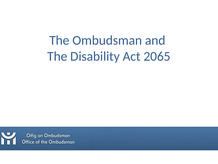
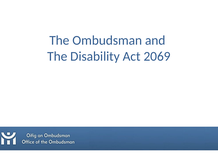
2065: 2065 -> 2069 (157, 56)
